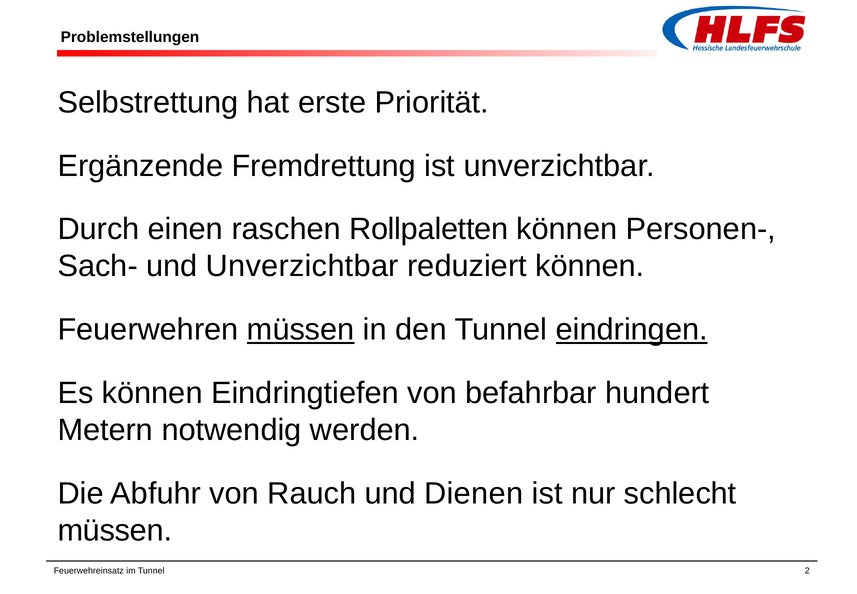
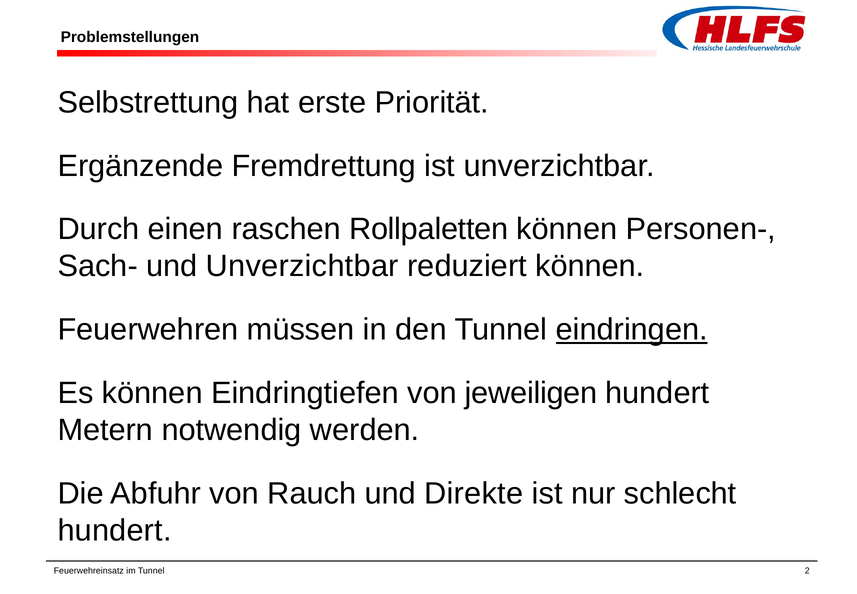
müssen underline: present -> none (301, 329)
befahrbar: befahrbar -> jeweiligen (531, 393)
Dienen: Dienen -> Direkte (474, 493)
müssen: müssen -> hundert (115, 530)
